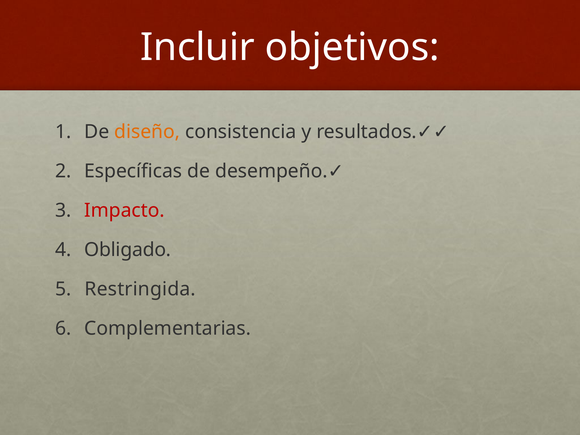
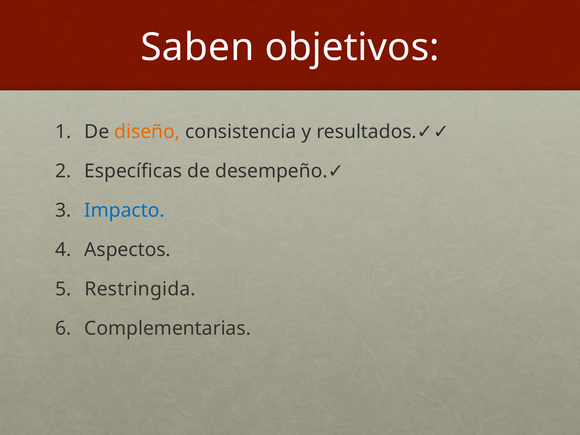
Incluir: Incluir -> Saben (197, 47)
Impacto colour: red -> blue (124, 211)
Obligado: Obligado -> Aspectos (128, 250)
